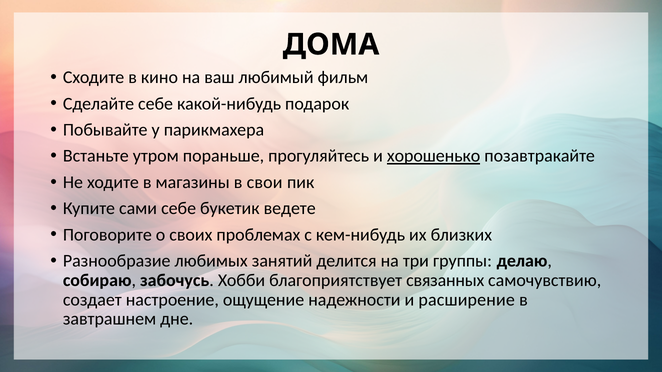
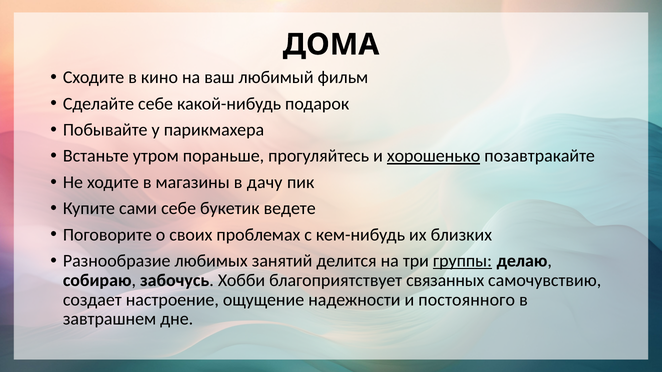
свои: свои -> дачу (265, 182)
группы underline: none -> present (462, 261)
расширение: расширение -> постоянного (467, 300)
